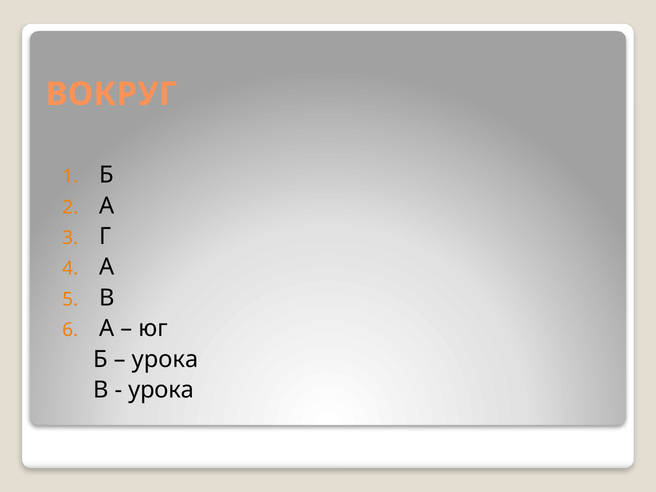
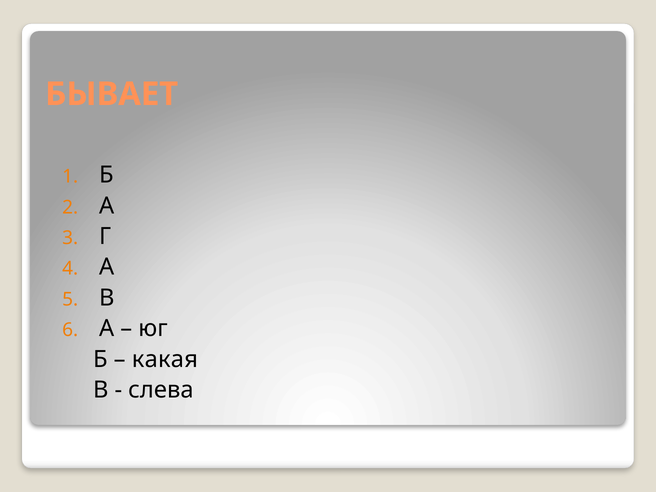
ВОКРУГ: ВОКРУГ -> БЫВАЕТ (112, 94)
урока: урока -> какая (165, 359)
урока: урока -> слева (161, 390)
